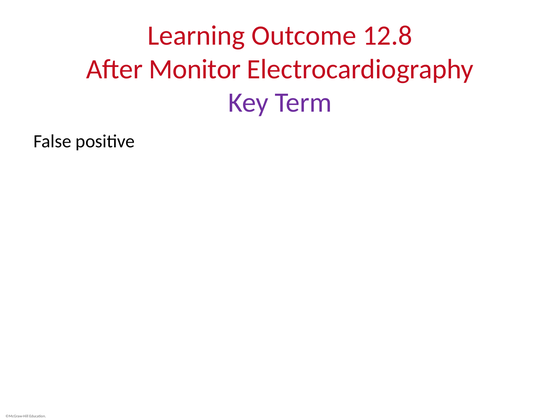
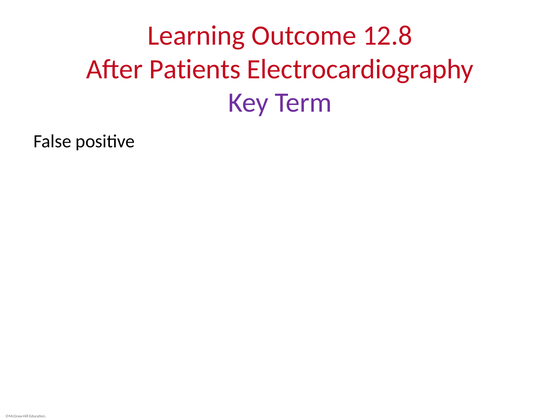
Monitor: Monitor -> Patients (195, 69)
